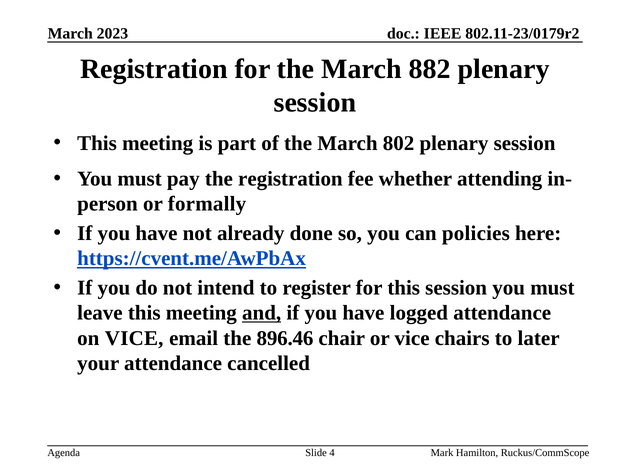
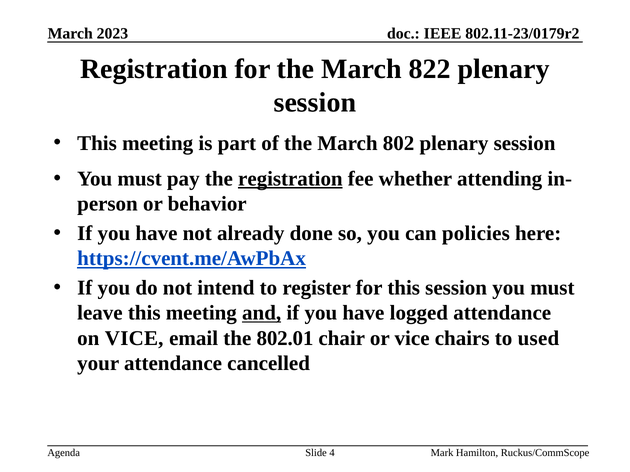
882: 882 -> 822 (430, 69)
registration underline: none -> present (290, 179)
formally: formally -> behavior (207, 204)
896.46: 896.46 -> 802.01 (285, 339)
later: later -> used (538, 339)
